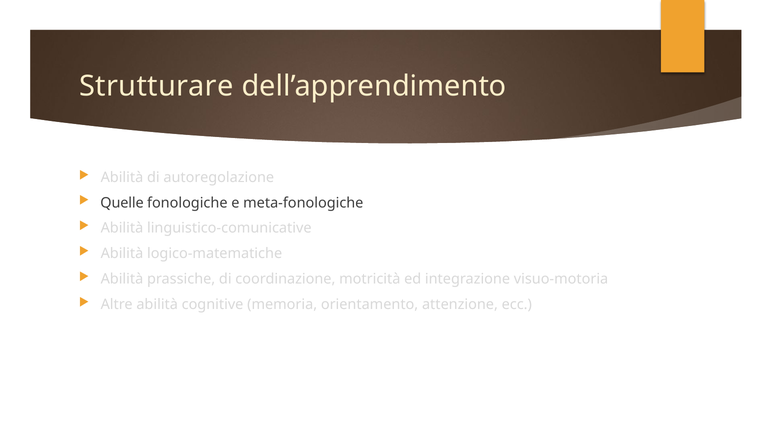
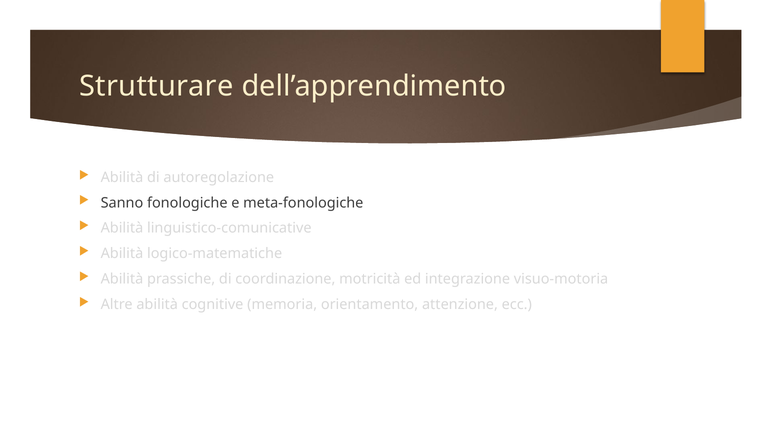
Quelle: Quelle -> Sanno (122, 203)
